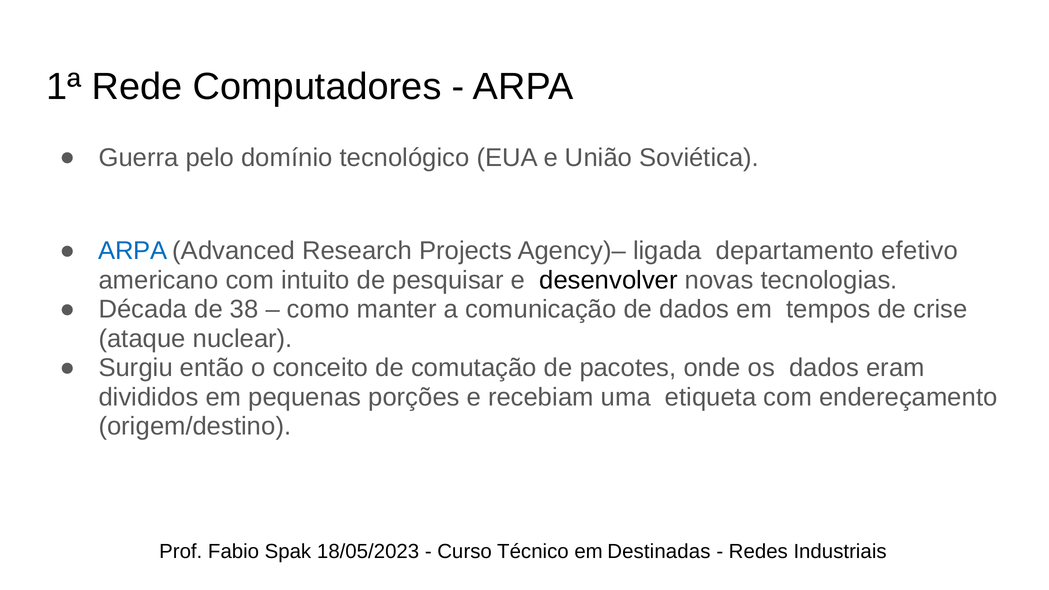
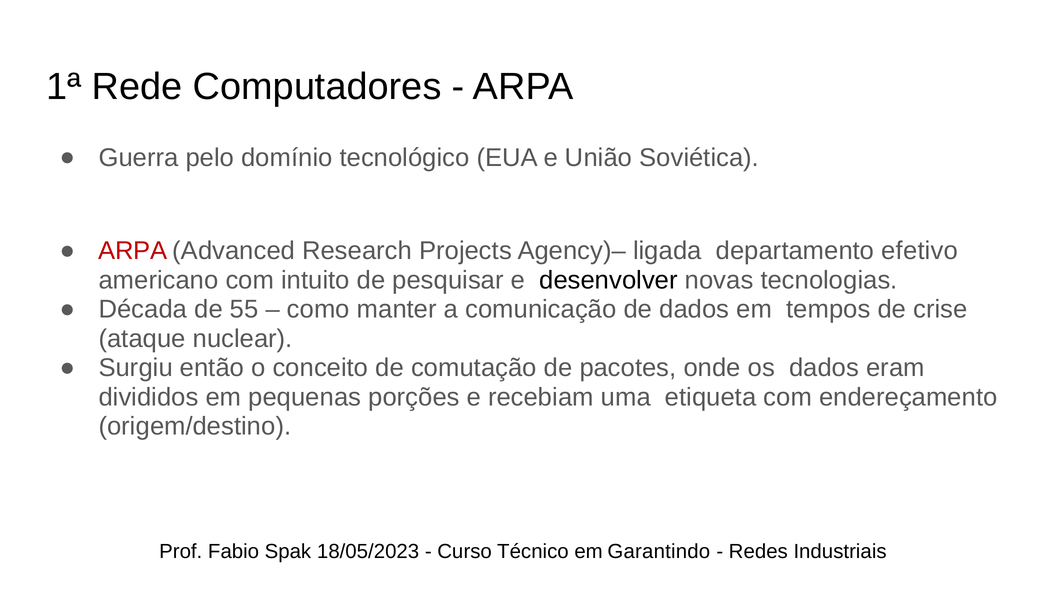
ARPA colour: blue -> red (133, 251)
38: 38 -> 55 (244, 309)
Destinadas: Destinadas -> Garantindo (659, 551)
